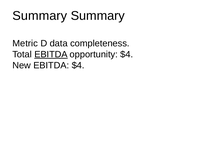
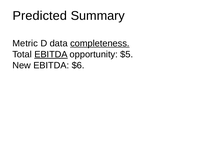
Summary: Summary -> Predicted (40, 16)
completeness underline: none -> present (100, 43)
opportunity $4: $4 -> $5 (127, 54)
EBITDA $4: $4 -> $6 (78, 65)
